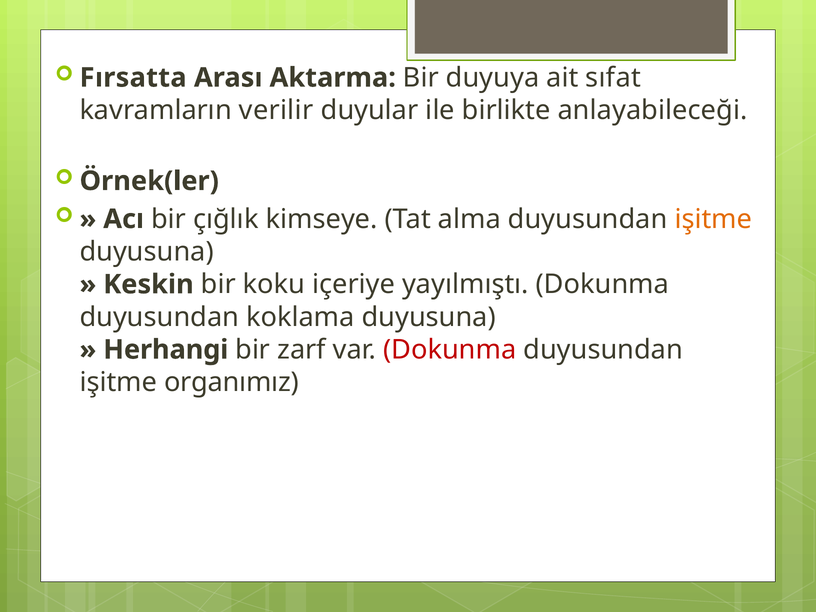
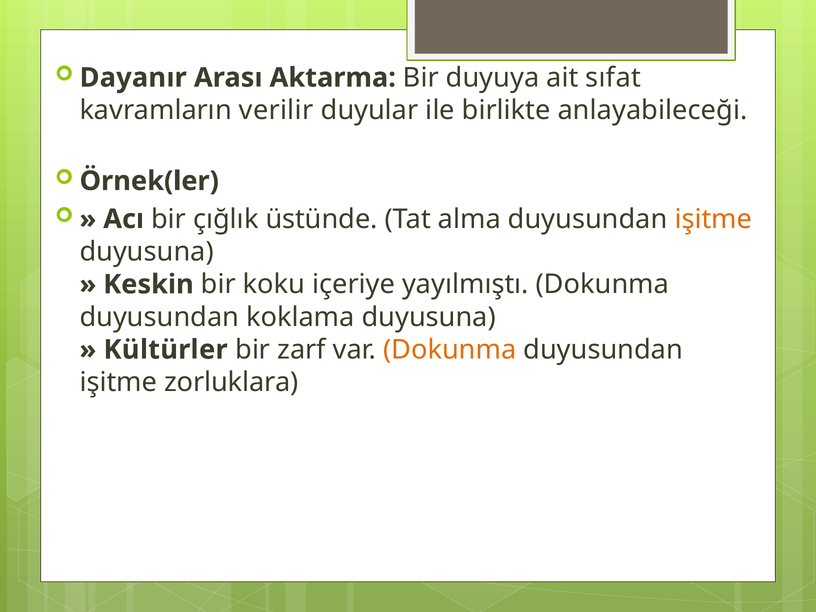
Fırsatta: Fırsatta -> Dayanır (133, 78)
kimseye: kimseye -> üstünde (322, 219)
Herhangi: Herhangi -> Kültürler (166, 350)
Dokunma colour: red -> orange (450, 350)
organımız: organımız -> zorluklara (231, 382)
